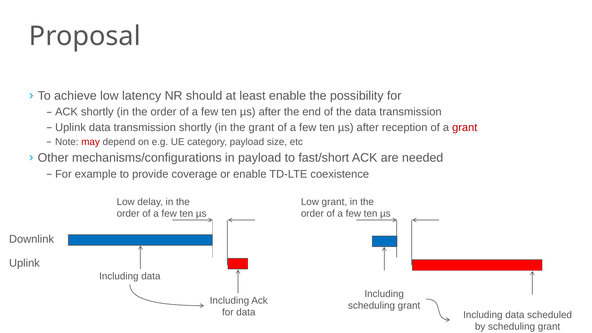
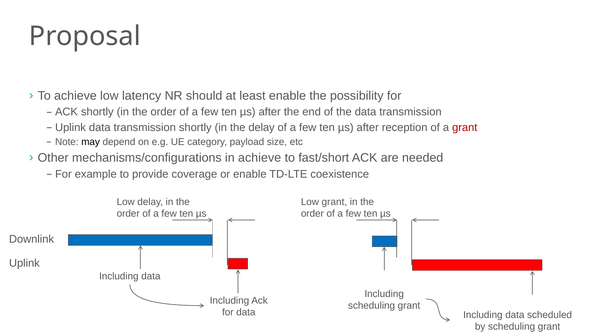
the grant: grant -> delay (262, 127)
may colour: red -> black (91, 142)
in payload: payload -> achieve (260, 158)
